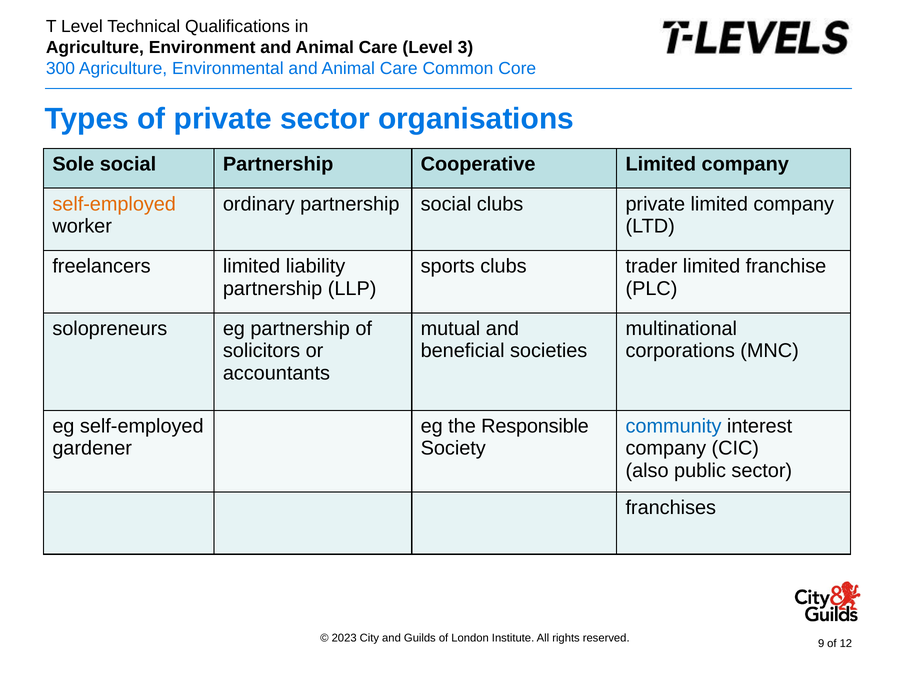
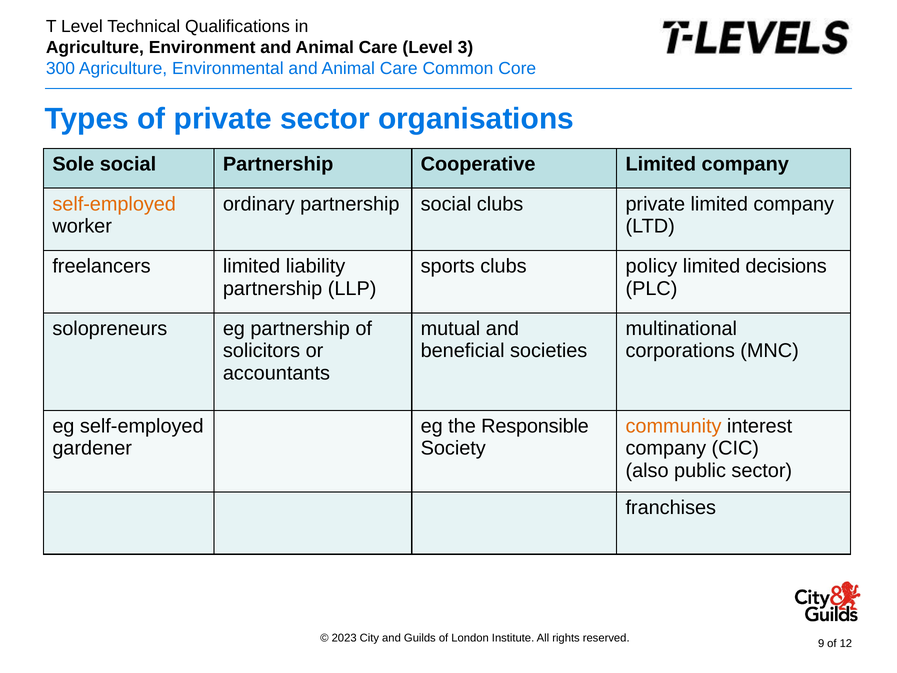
trader: trader -> policy (651, 266)
franchise: franchise -> decisions (786, 266)
community colour: blue -> orange (674, 426)
